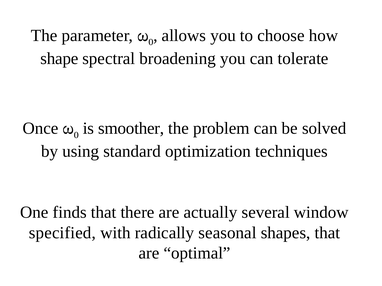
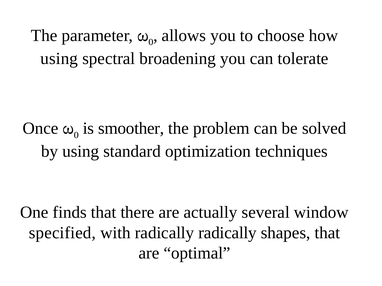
shape: shape -> using (59, 59)
radically seasonal: seasonal -> radically (228, 233)
